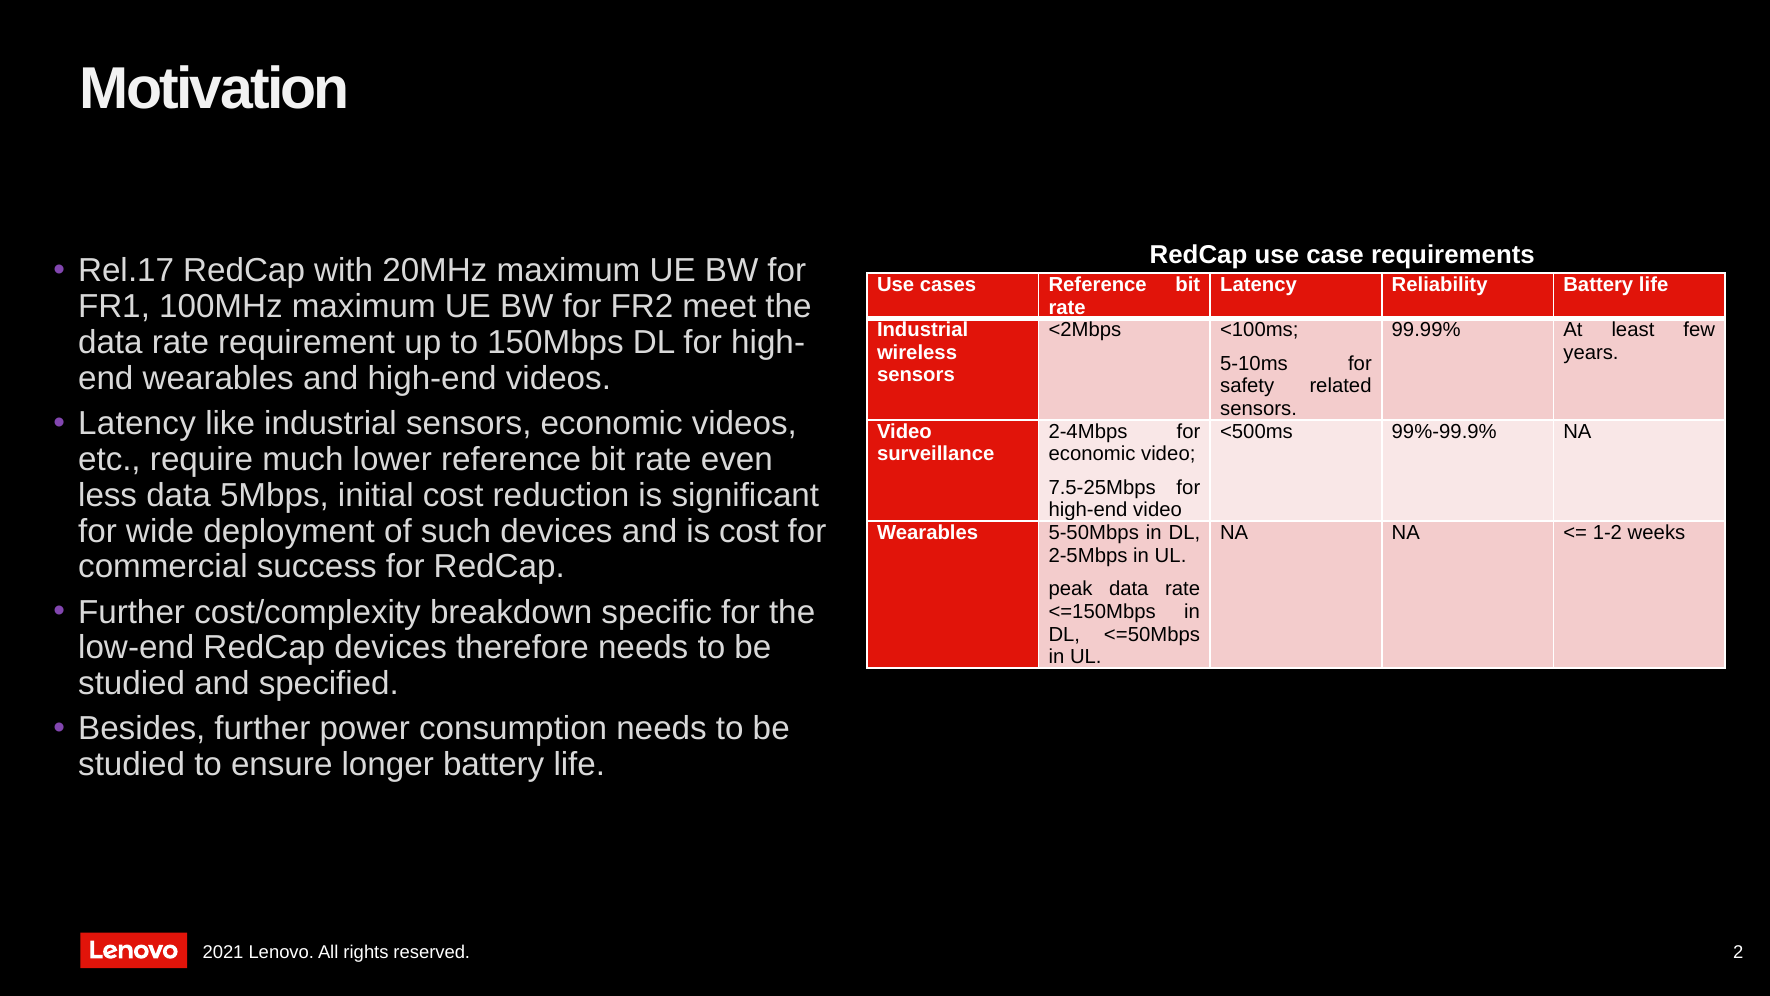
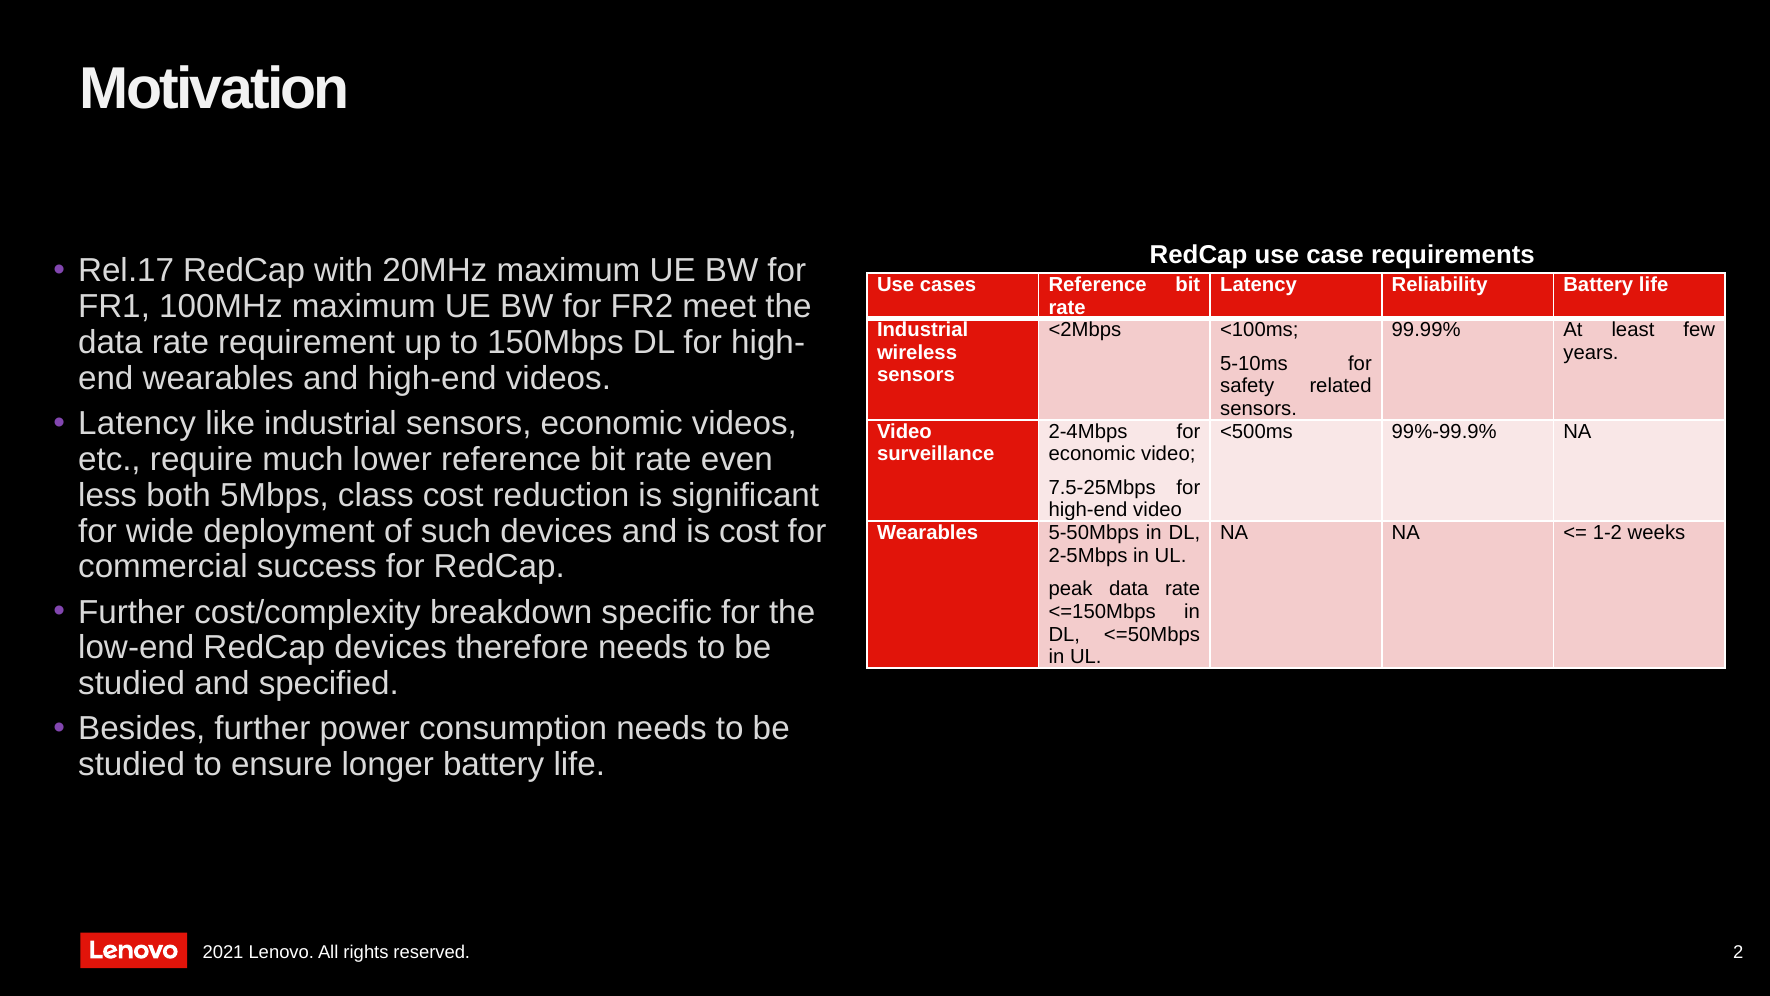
less data: data -> both (179, 495)
initial: initial -> class (376, 495)
